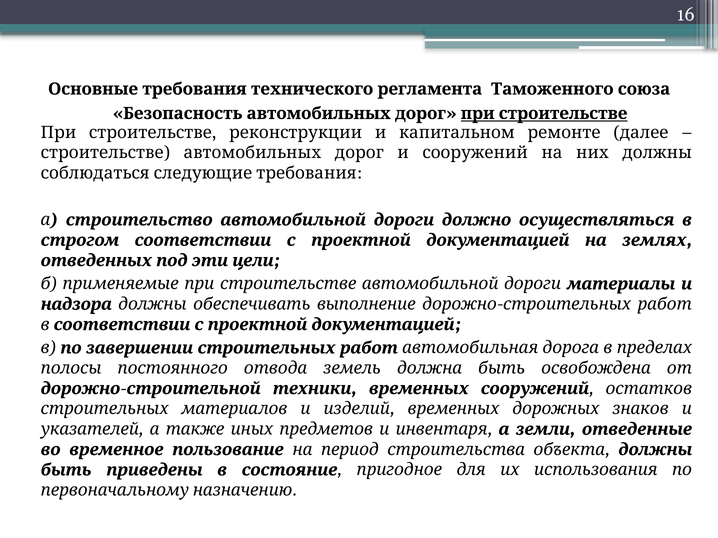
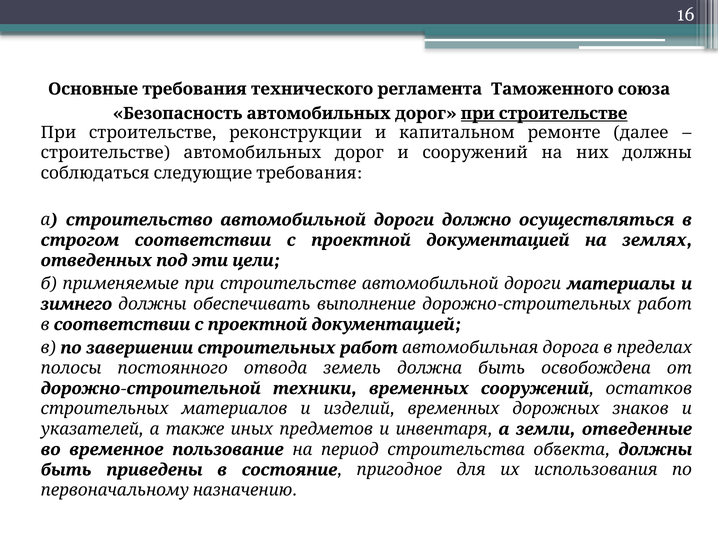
надзора: надзора -> зимнего (76, 305)
